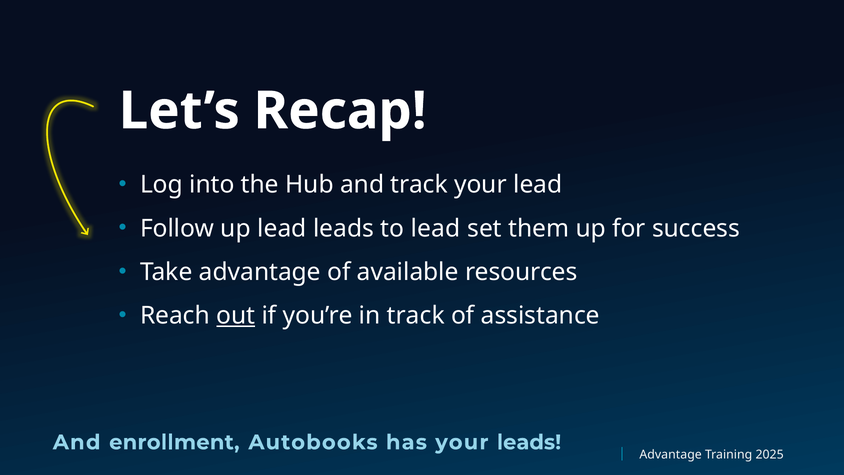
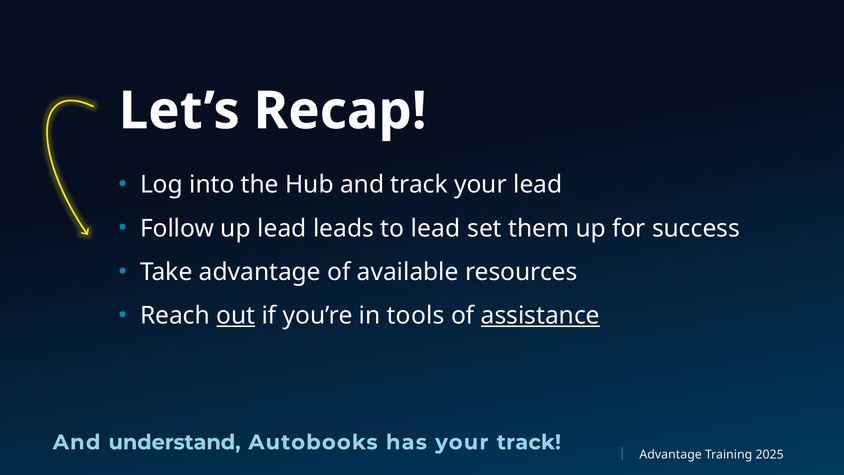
in track: track -> tools (416, 316)
assistance underline: none -> present (540, 316)
enrollment: enrollment -> understand (175, 442)
your leads: leads -> track (529, 442)
